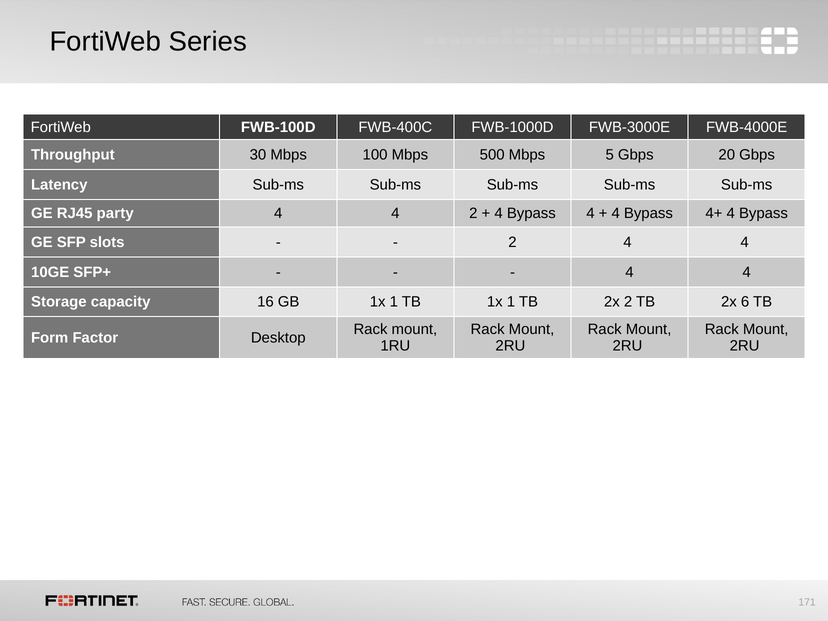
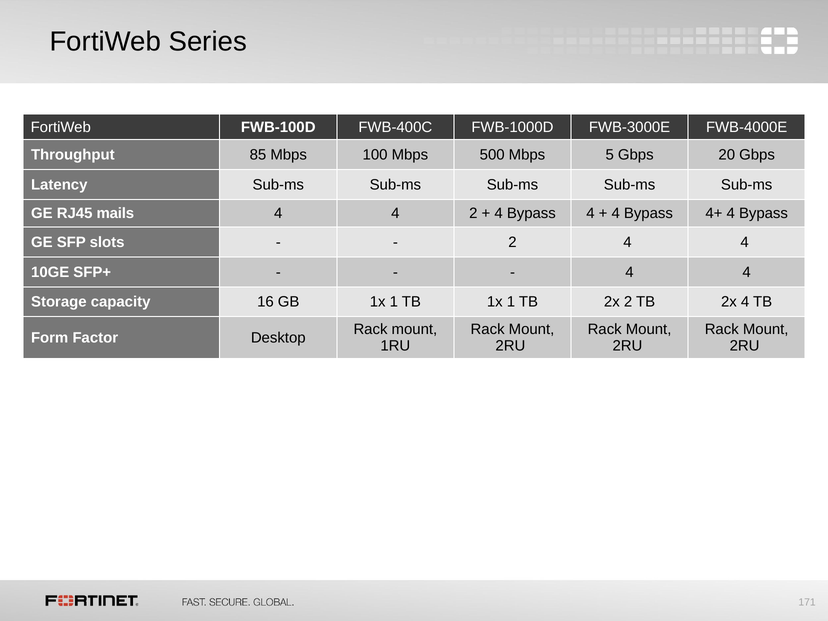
30: 30 -> 85 (258, 155)
party: party -> mails (115, 213)
2x 6: 6 -> 4 (745, 302)
